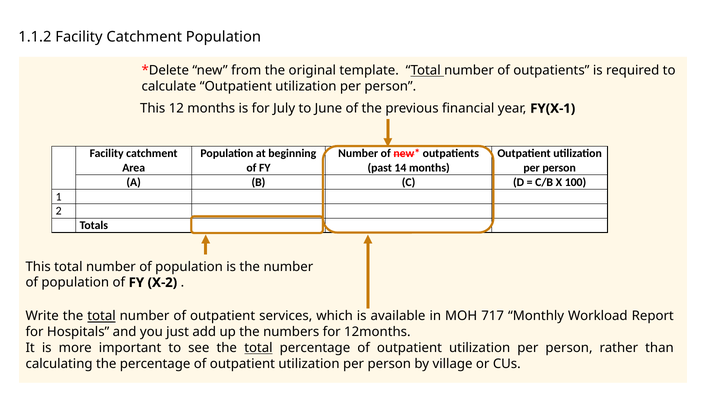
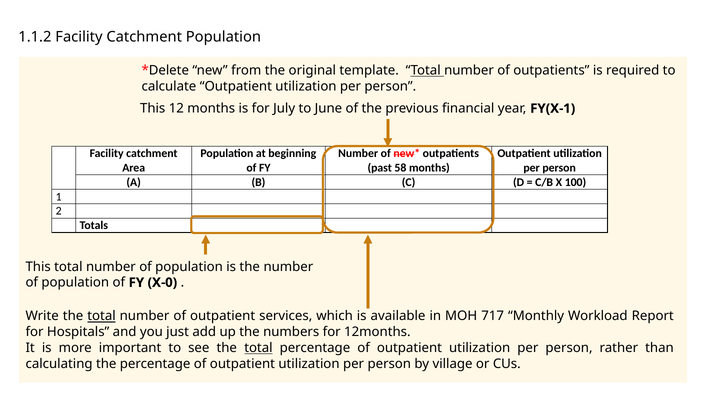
14: 14 -> 58 (400, 168)
X-2: X-2 -> X-0 (162, 283)
